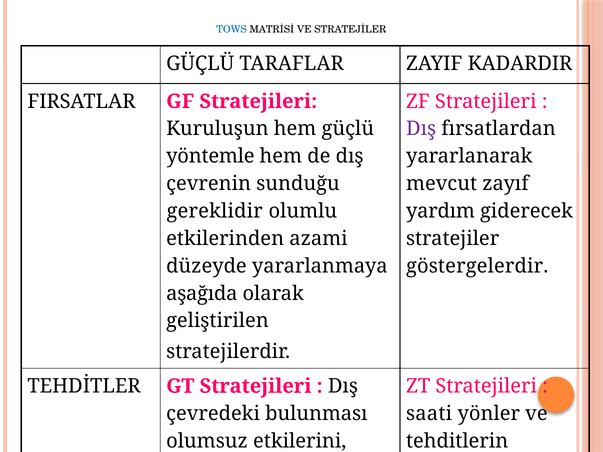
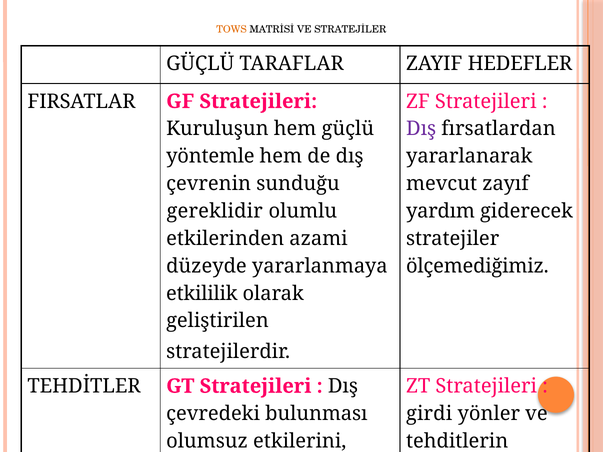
TOWS colour: blue -> orange (232, 29)
KADARDIR: KADARDIR -> HEDEFLER (520, 64)
göstergelerdir: göstergelerdir -> ölçemediğimiz (477, 266)
aşağıda: aşağıda -> etkililik (202, 294)
saati: saati -> girdi (429, 414)
